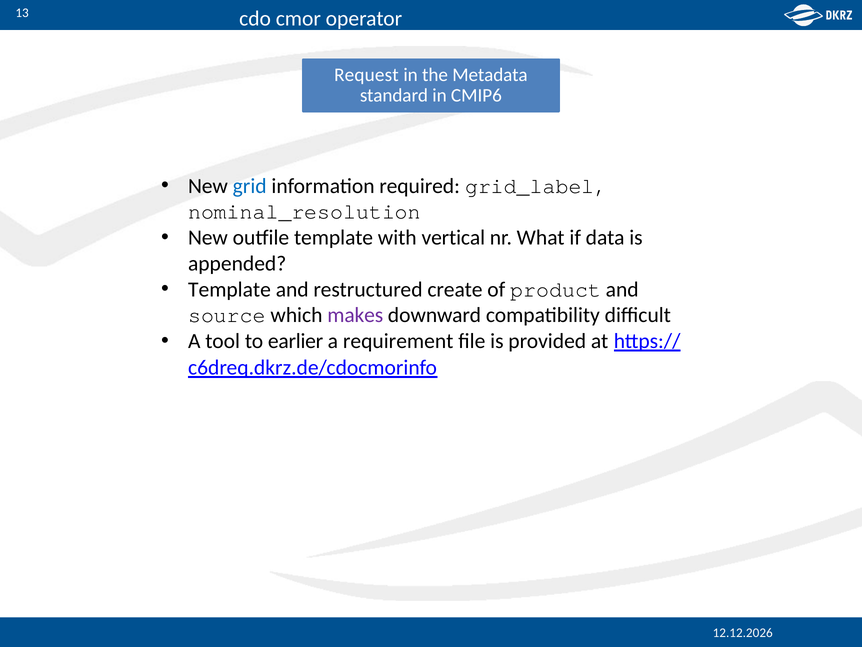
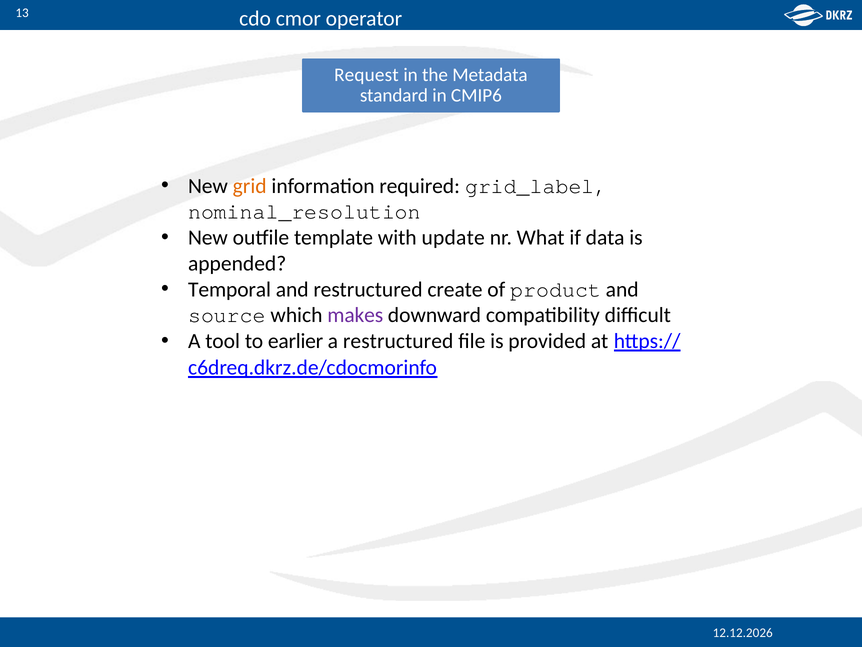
grid colour: blue -> orange (250, 186)
vertical: vertical -> update (453, 237)
Template: Template -> Temporal (230, 289)
a requirement: requirement -> restructured (398, 341)
